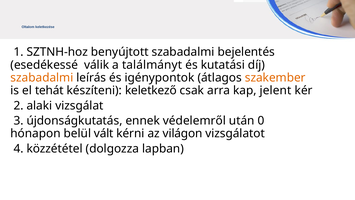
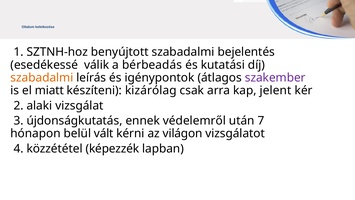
találmányt: találmányt -> bérbeadás (152, 65)
szakember colour: orange -> purple (275, 78)
tehát: tehát -> miatt (49, 90)
keletkező: keletkező -> kizárólag (151, 90)
0: 0 -> 7 (261, 121)
dolgozza: dolgozza -> képezzék (112, 149)
